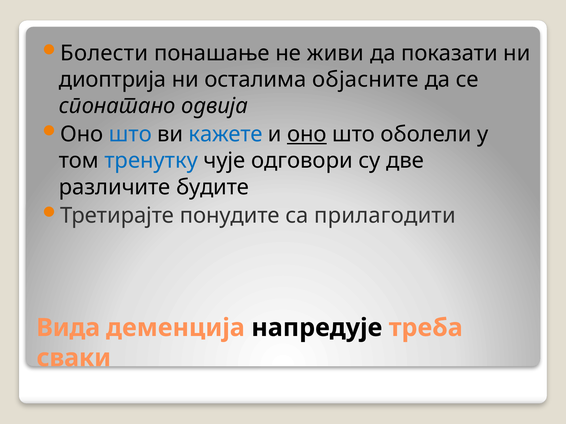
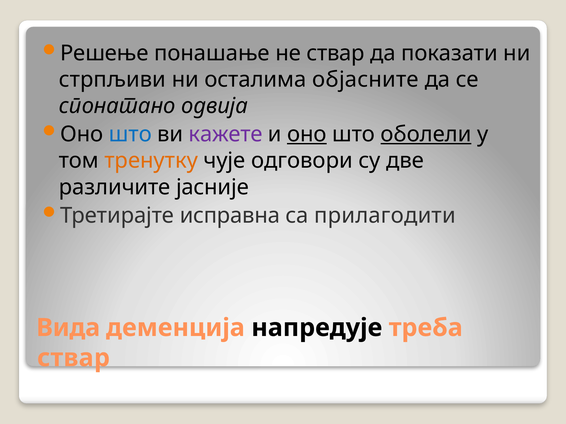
Болести: Болести -> Решење (104, 53)
не живи: живи -> ствар (336, 53)
диоптрија: диоптрија -> стрпљиви (112, 80)
кажете colour: blue -> purple (226, 134)
оболели underline: none -> present (426, 134)
тренутку colour: blue -> orange (151, 161)
будите: будите -> јасније (212, 187)
понудите: понудите -> исправна (230, 216)
сваки: сваки -> ствар (73, 358)
